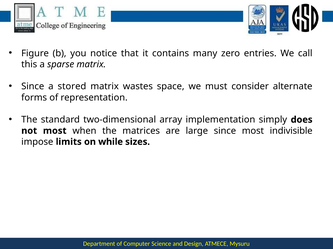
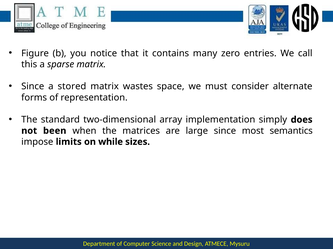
not most: most -> been (55, 131)
indivisible: indivisible -> semantics (291, 131)
